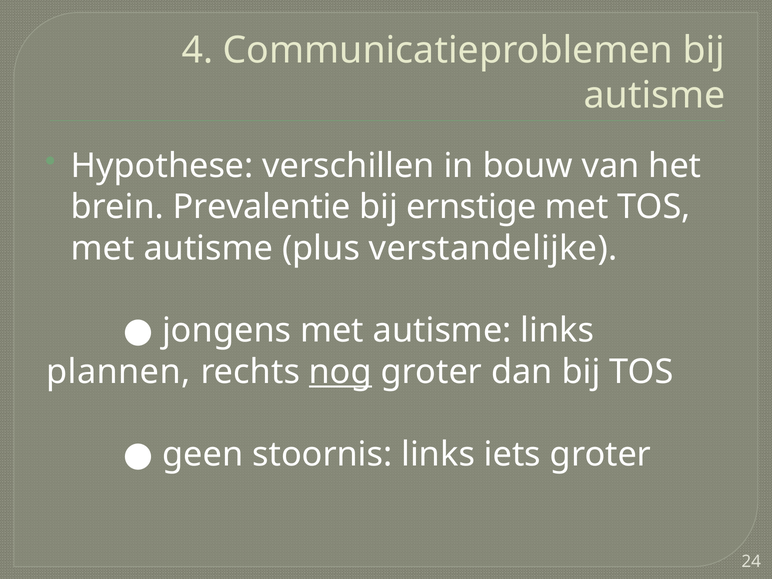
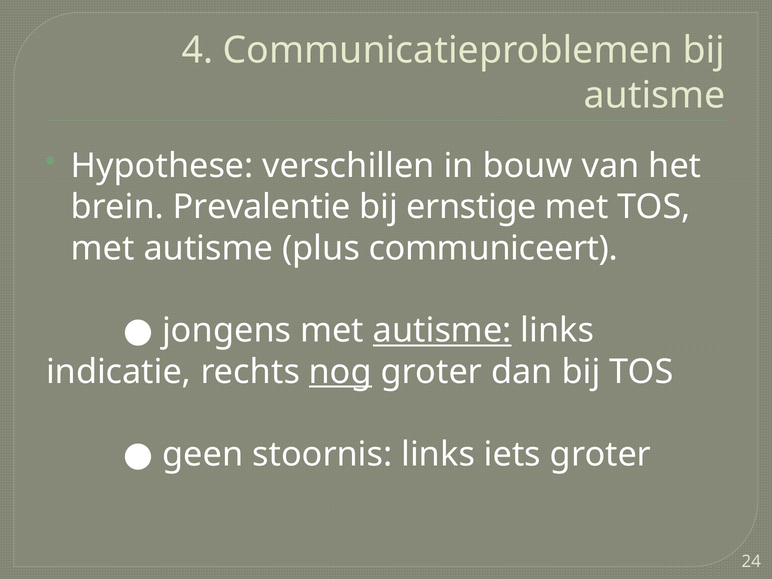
verstandelijke: verstandelijke -> communiceert (493, 248)
autisme underline: none -> present (442, 331)
plannen: plannen -> indicatie (119, 372)
